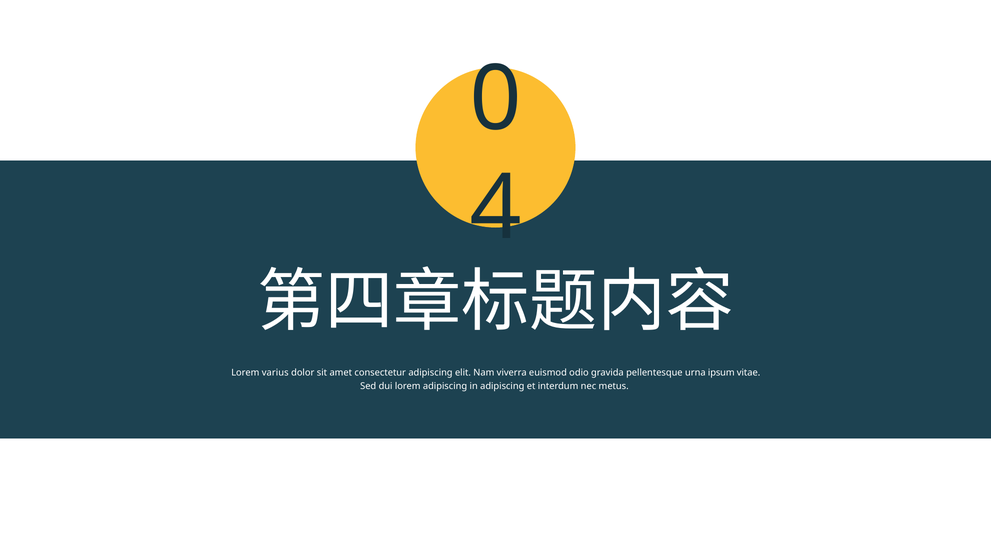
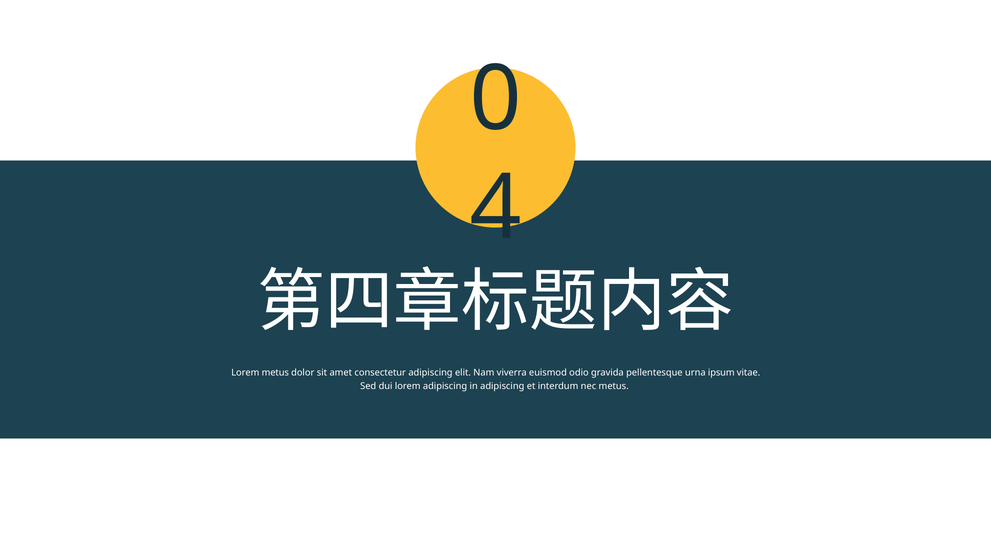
Lorem varius: varius -> metus (275, 372)
